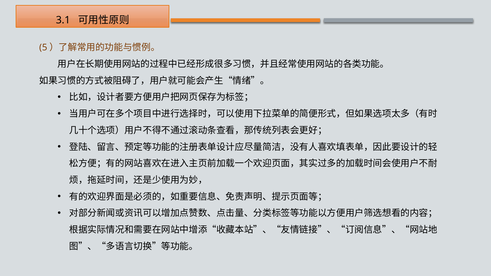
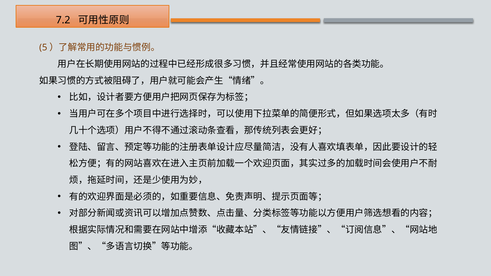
3.1: 3.1 -> 7.2 (63, 20)
